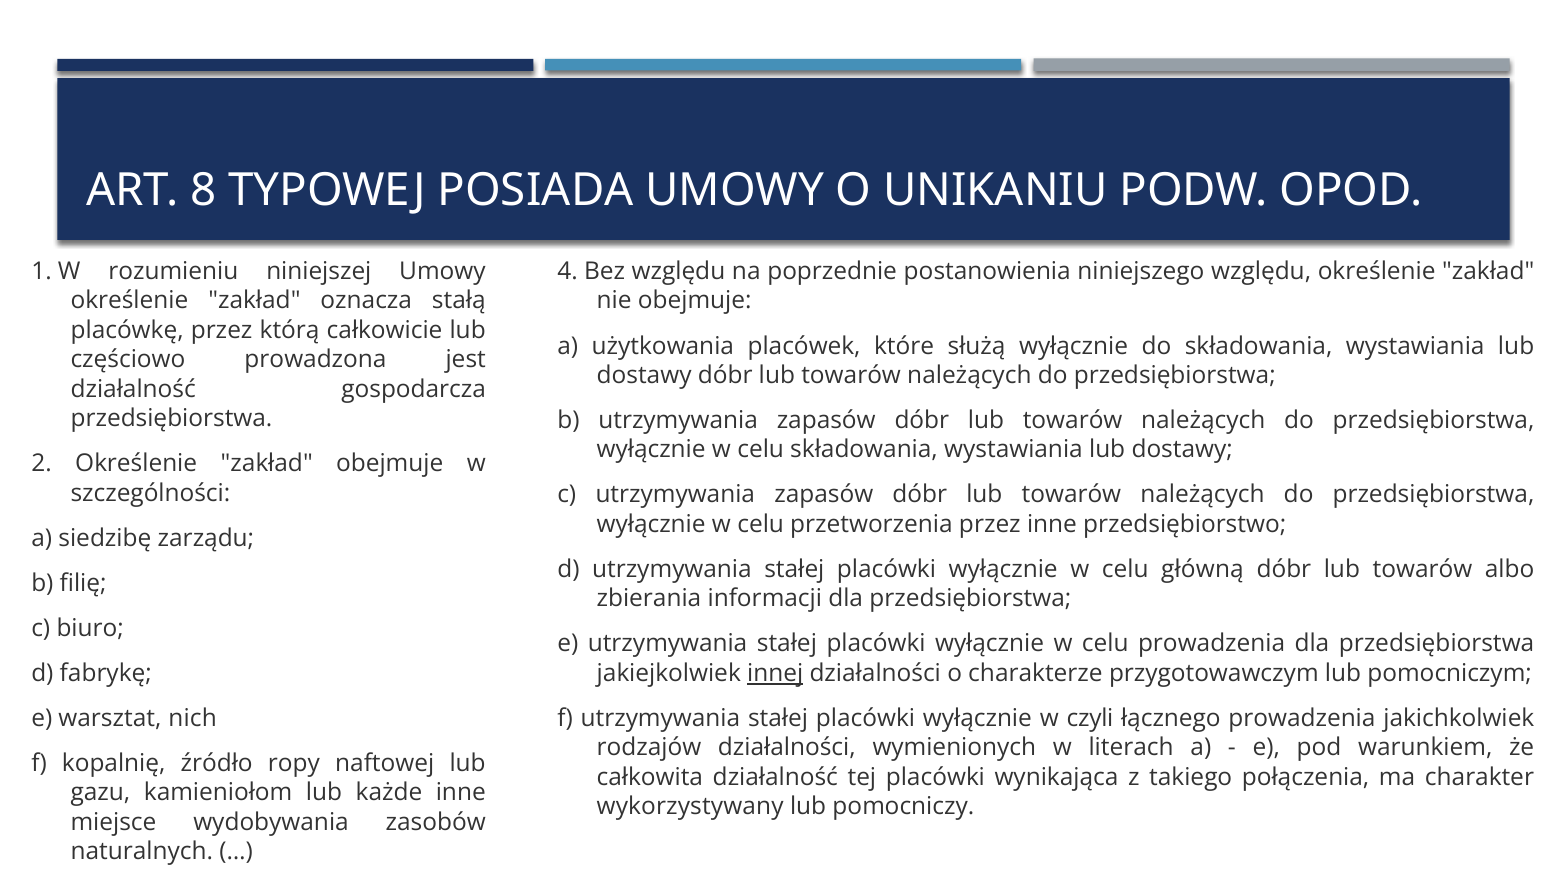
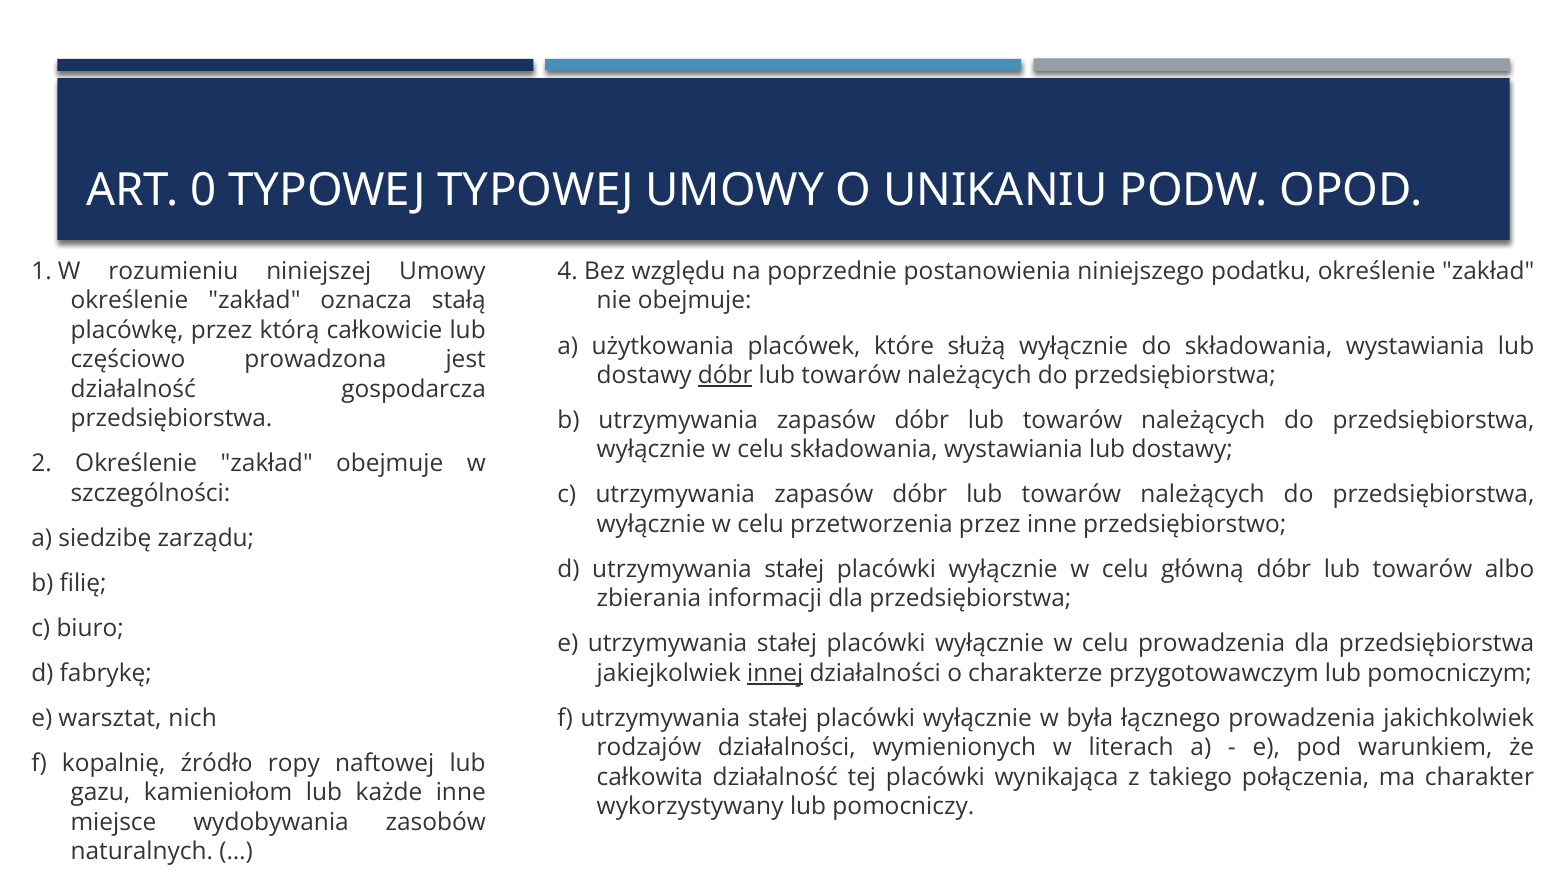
8: 8 -> 0 (204, 191)
TYPOWEJ POSIADA: POSIADA -> TYPOWEJ (535, 191)
niniejszego względu: względu -> podatku (1261, 271)
dóbr underline: none -> present (725, 375)
czyli: czyli -> była (1090, 718)
